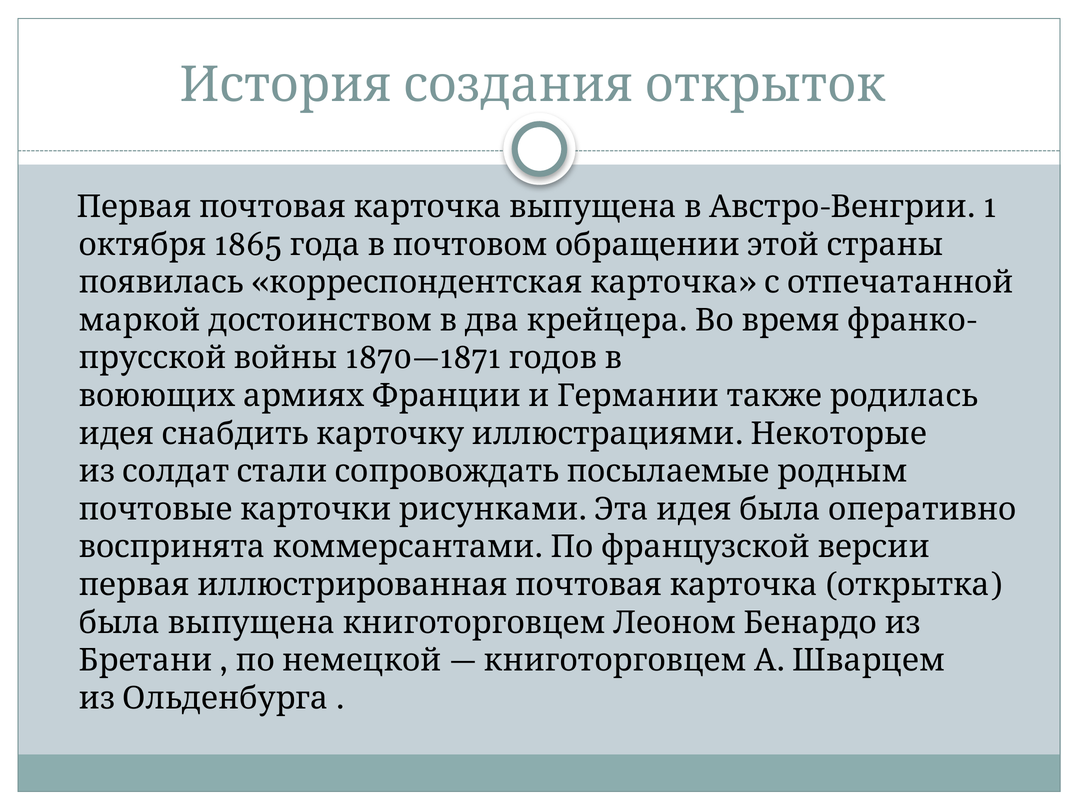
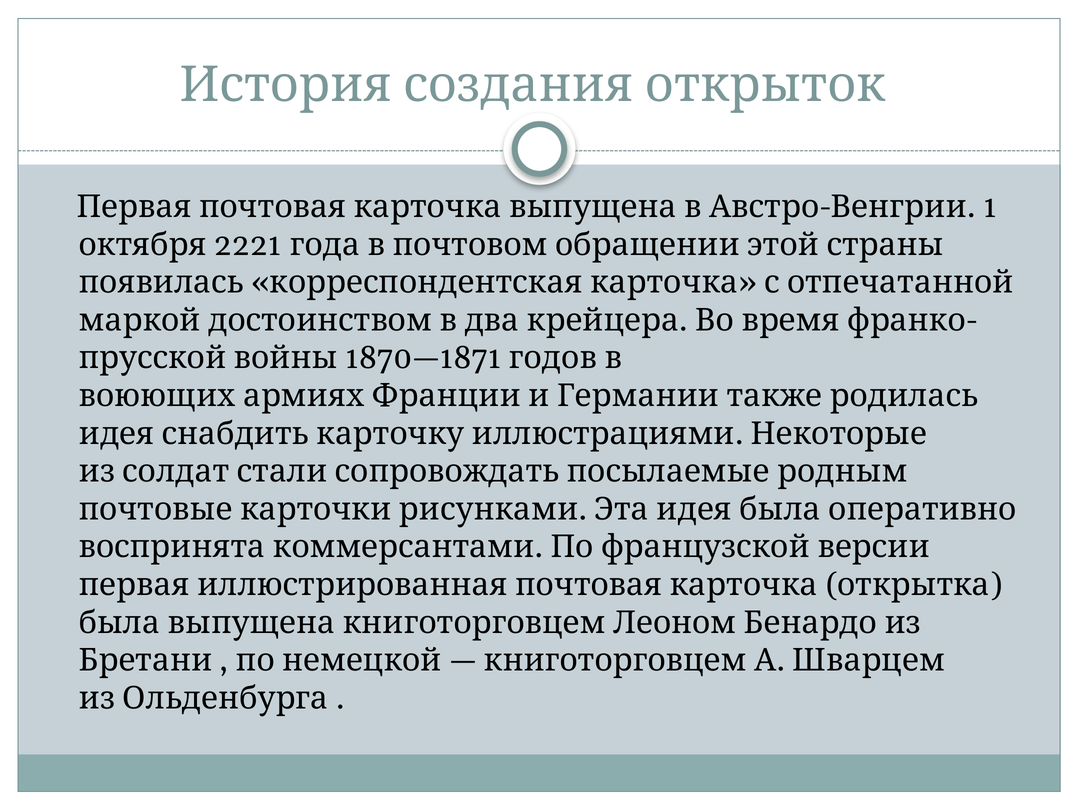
1865: 1865 -> 2221 (248, 244)
